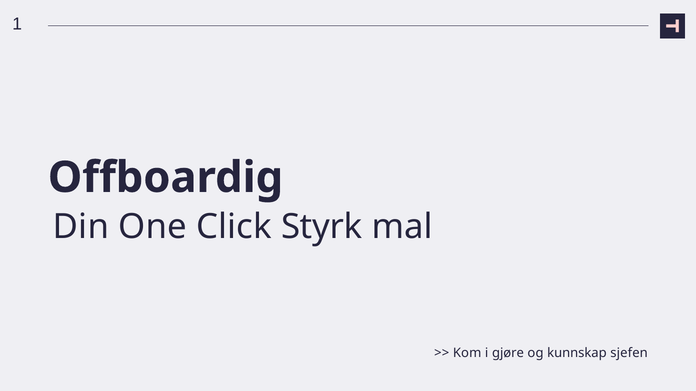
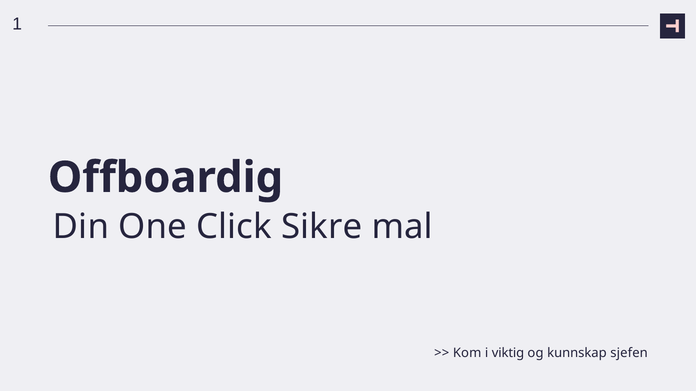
Styrk: Styrk -> Sikre (322, 227)
gjøre: gjøre -> viktig (508, 353)
